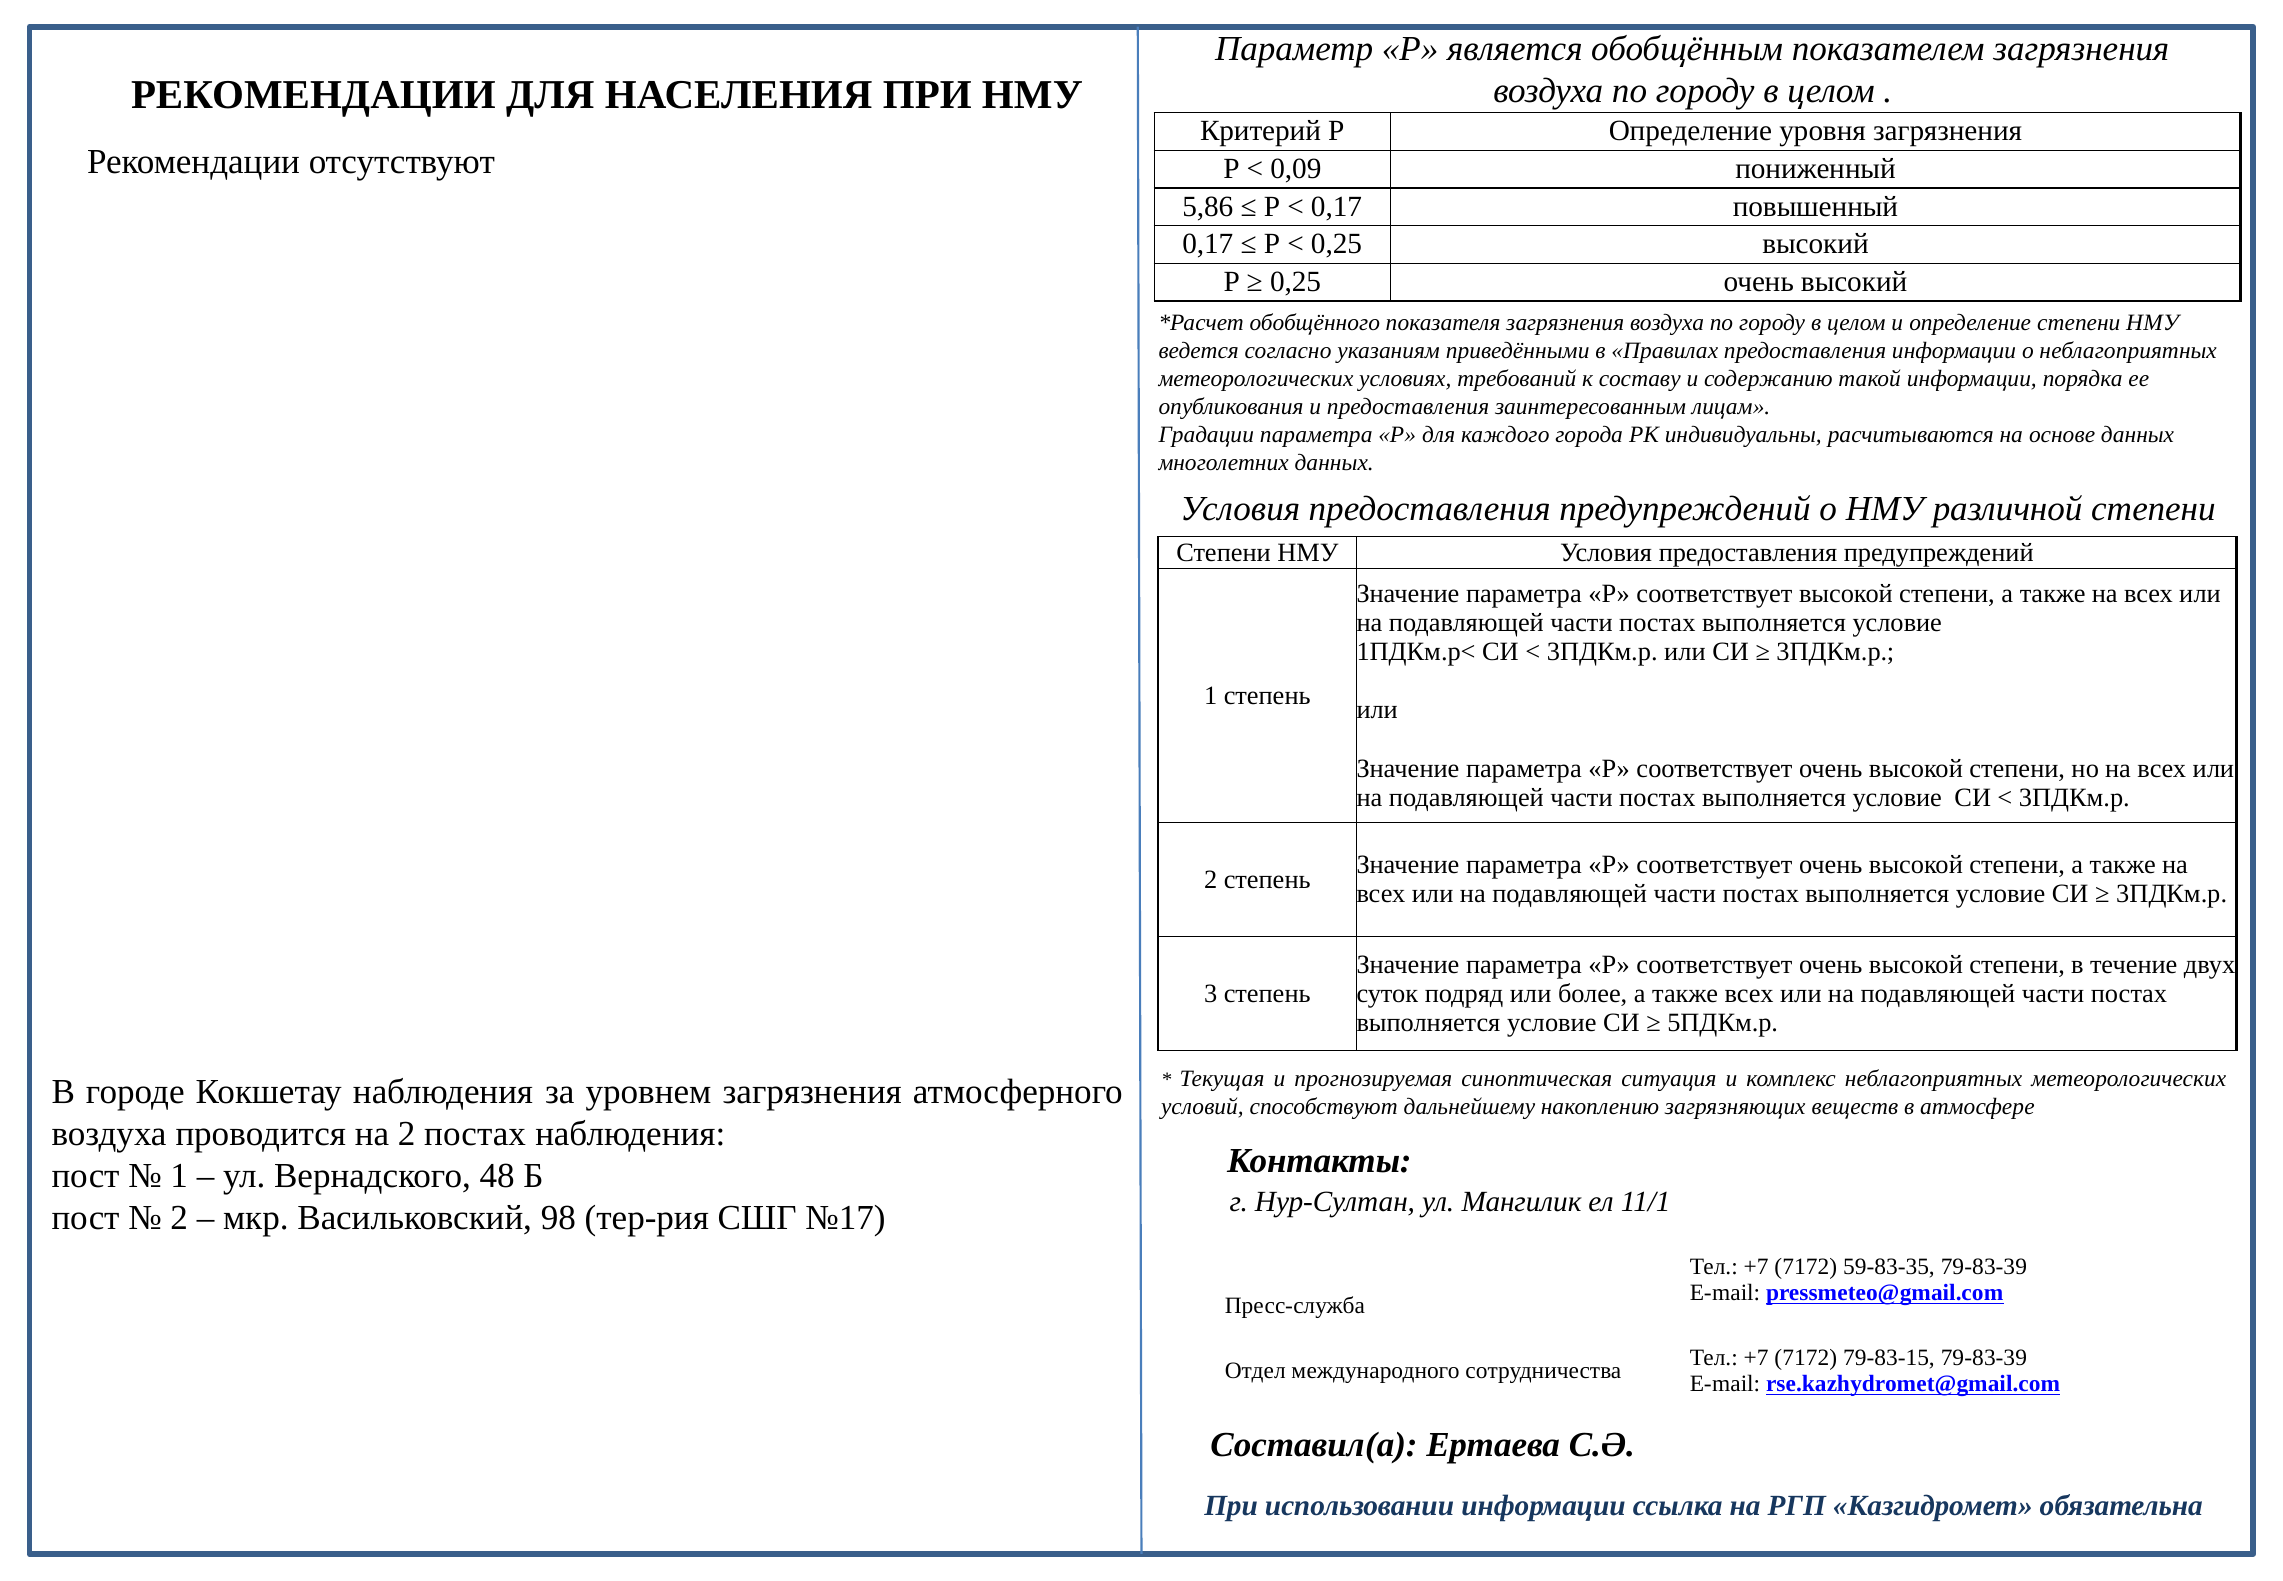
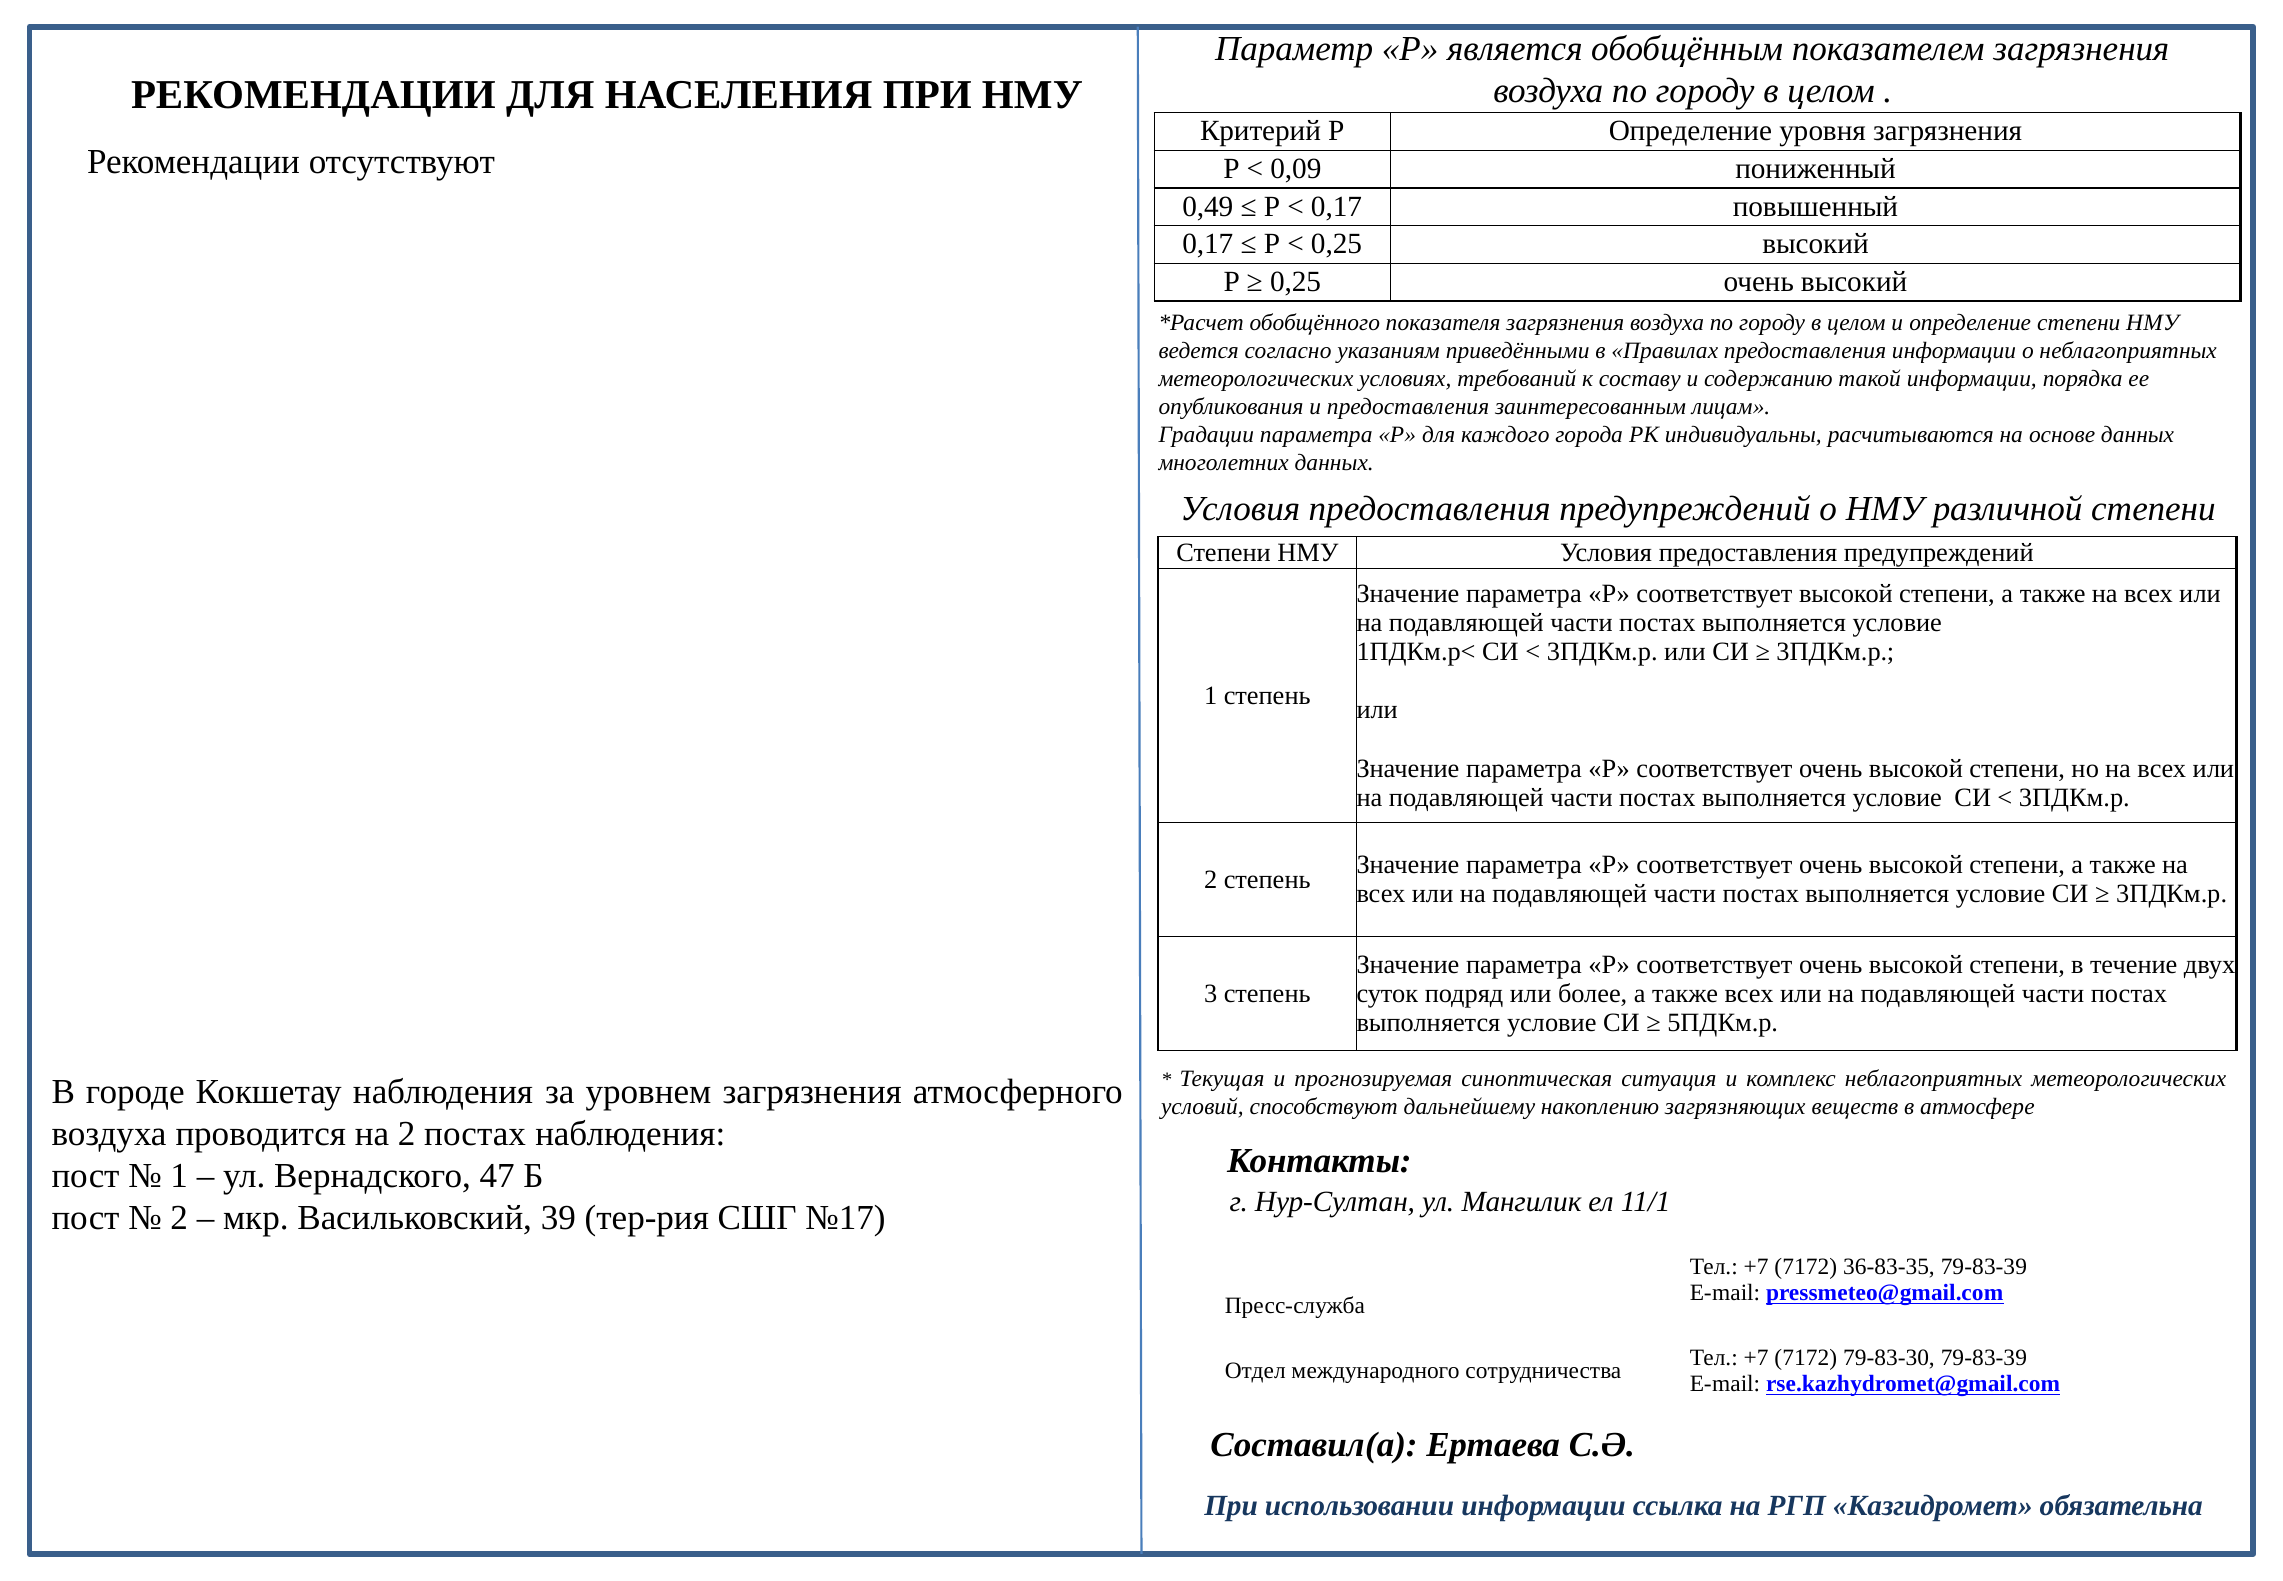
5,86: 5,86 -> 0,49 (1208, 207)
48: 48 -> 47 (497, 1176)
98: 98 -> 39 (558, 1218)
59-83-35: 59-83-35 -> 36-83-35 (1889, 1266)
79-83-15: 79-83-15 -> 79-83-30 (1889, 1358)
